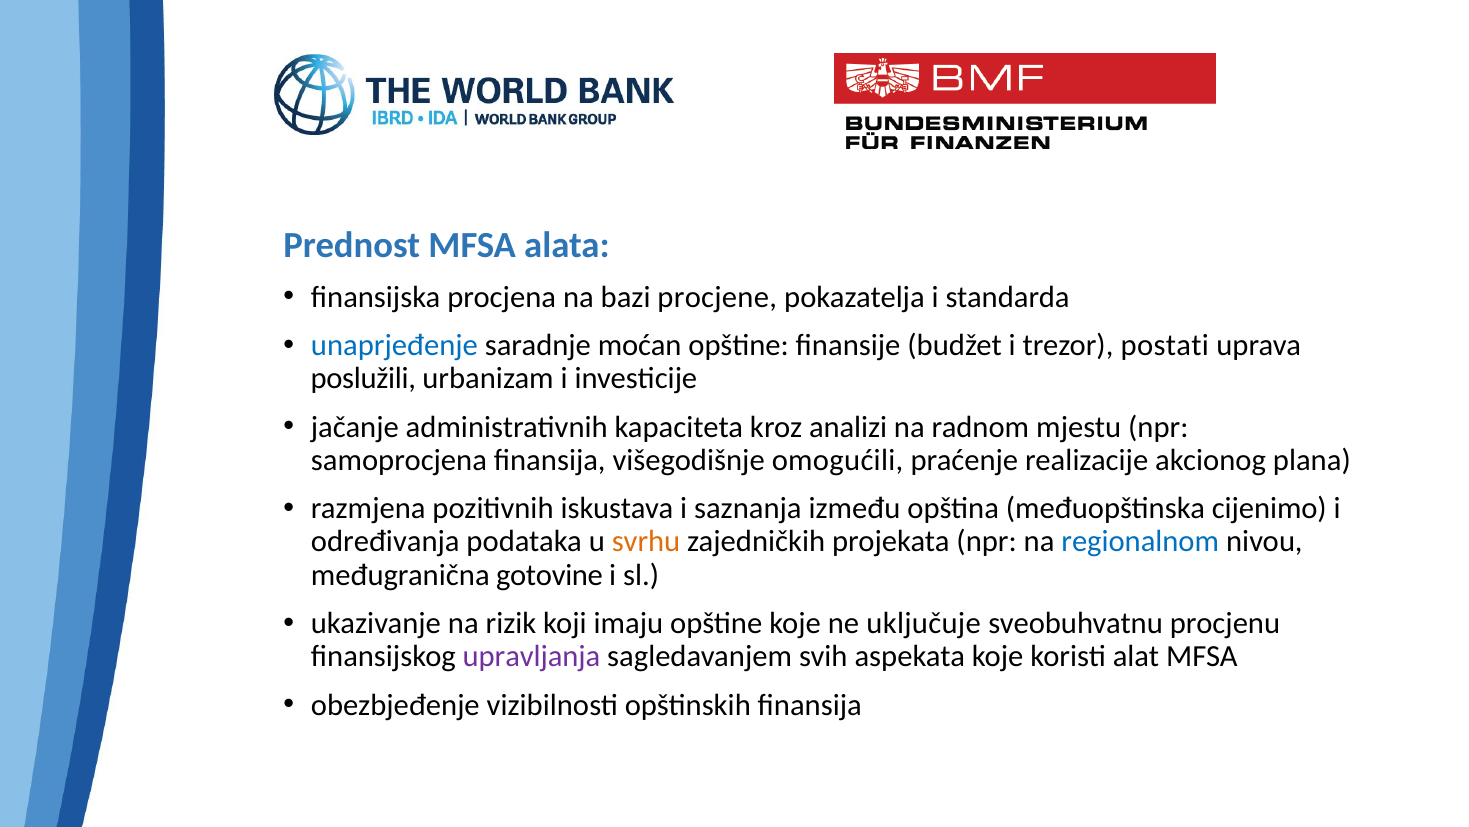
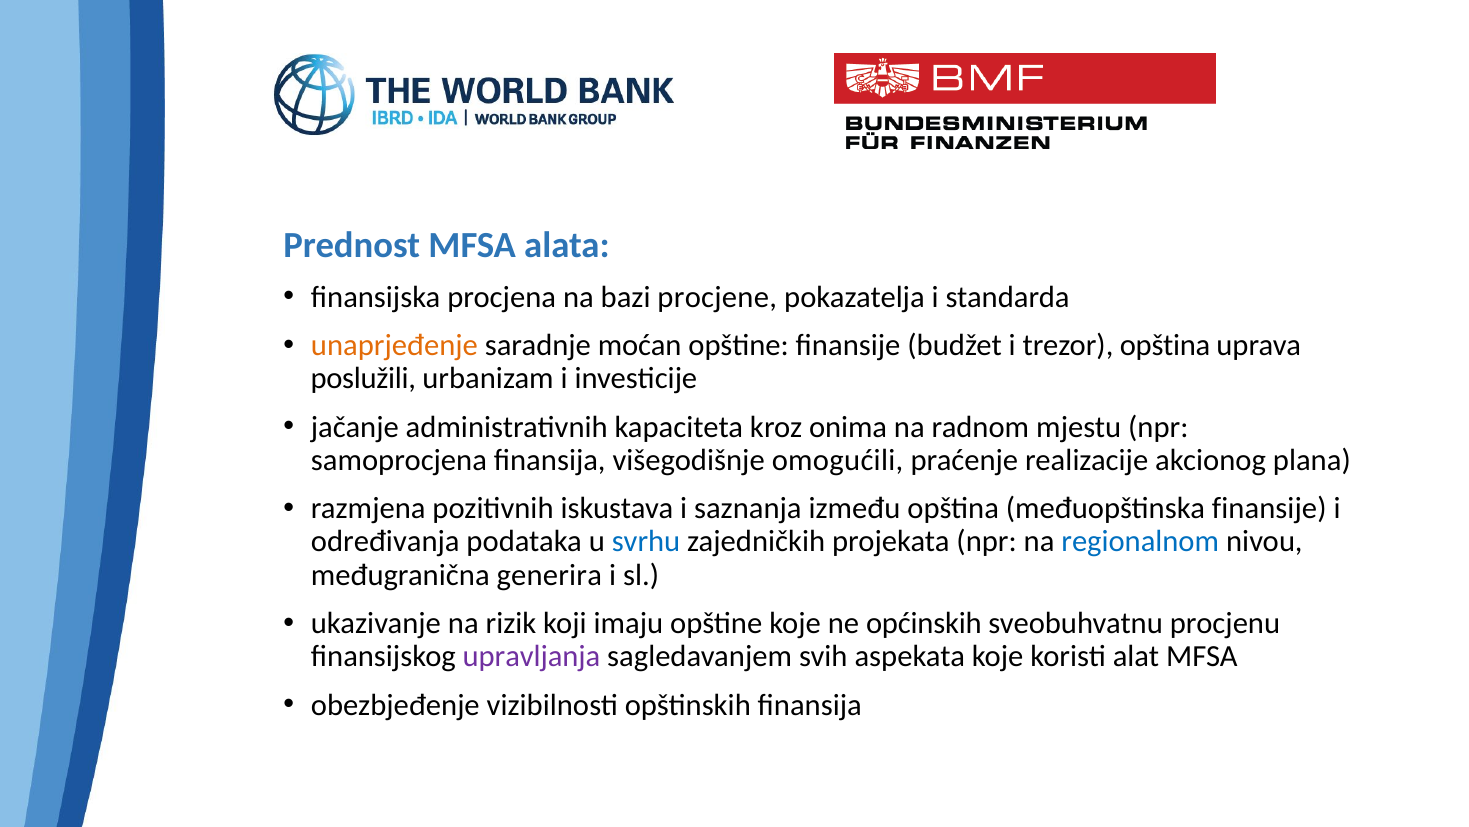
unaprjeđenje colour: blue -> orange (394, 345)
trezor postati: postati -> opština (1165, 345)
analizi: analizi -> onima (848, 427)
međuopštinska cijenimo: cijenimo -> finansije (1269, 508)
svrhu colour: orange -> blue (646, 541)
gotovine: gotovine -> generira (549, 574)
uključuje: uključuje -> općinskih (924, 623)
